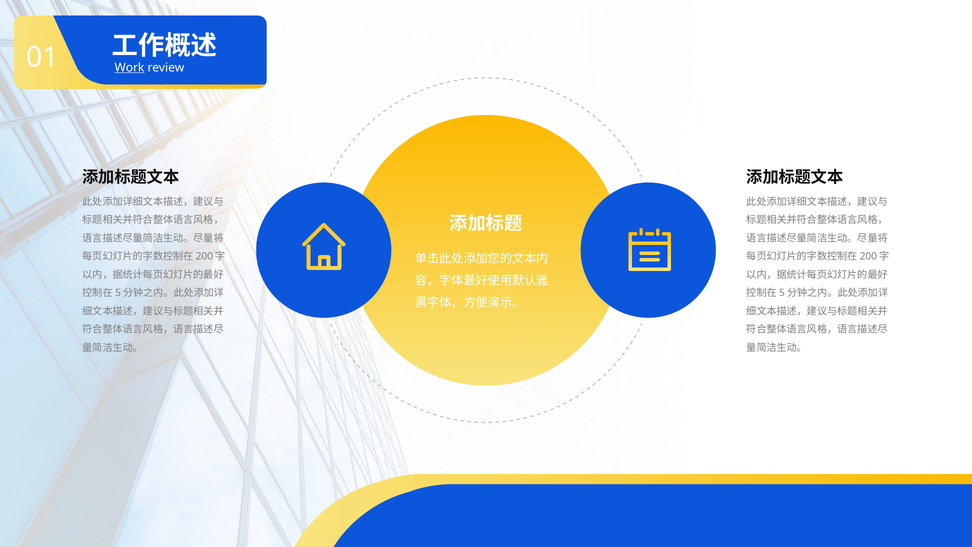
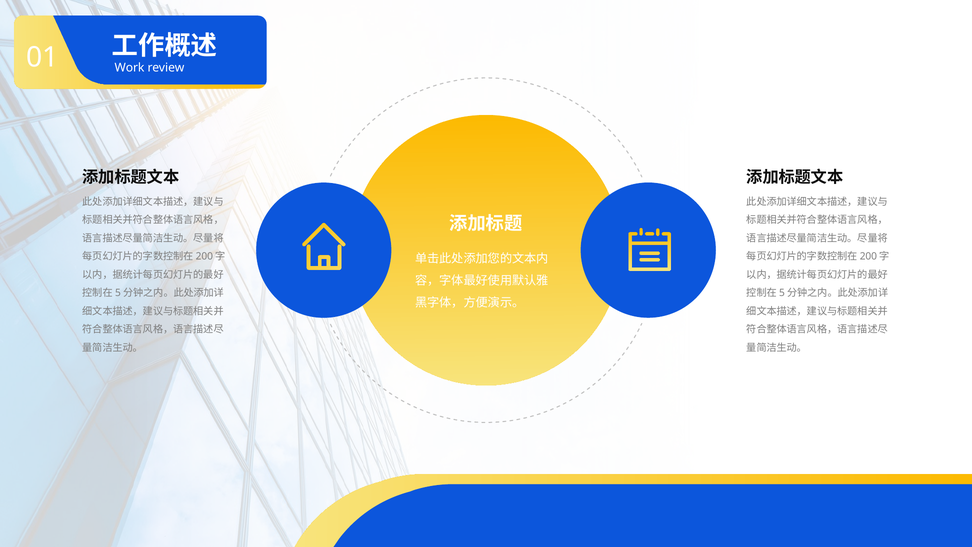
Work underline: present -> none (130, 68)
